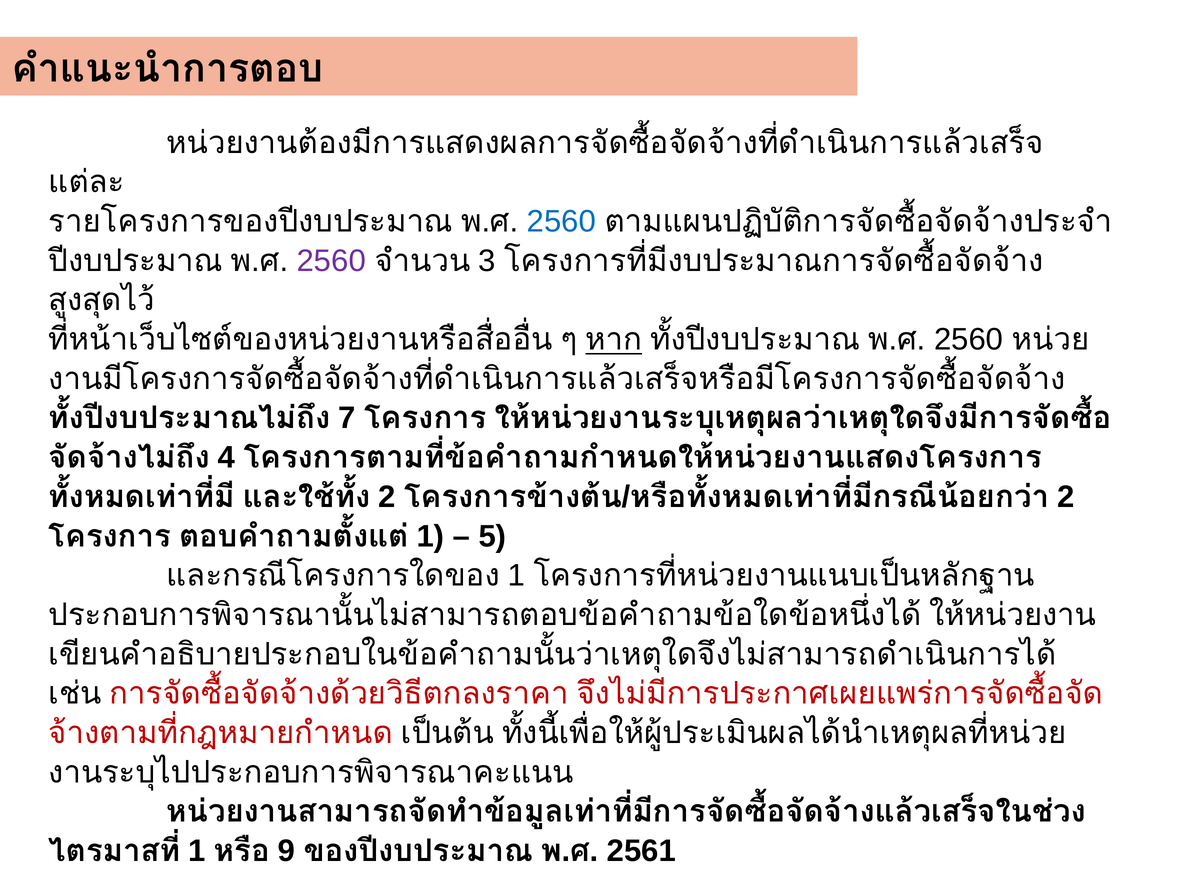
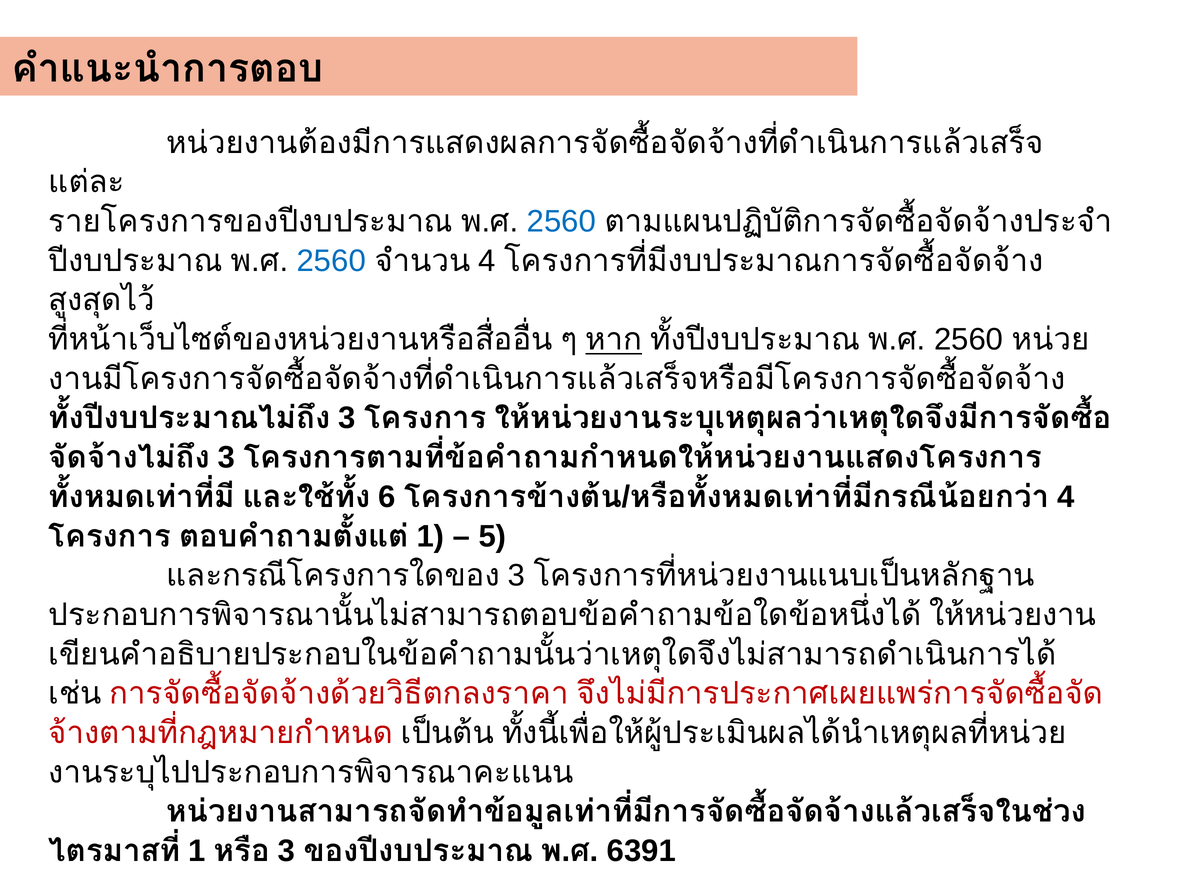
2560 colour: purple -> blue (331, 261)
3: 3 -> 4 (487, 261)
7: 7 -> 3 (347, 418)
4: 4 -> 3 (226, 458)
2: 2 -> 6 (387, 497)
2: 2 -> 4 (1066, 497)
1: 1 -> 3 (517, 576)
9: 9 -> 3 (286, 851)
2561: 2561 -> 6391 (641, 851)
